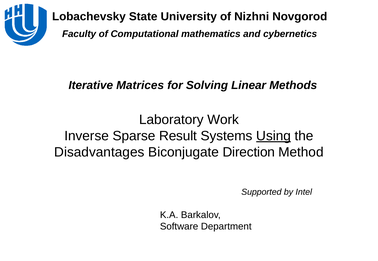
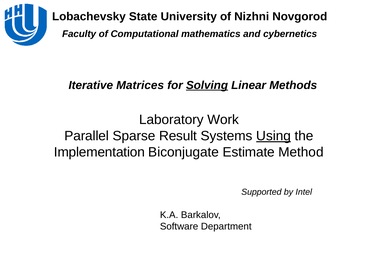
Solving underline: none -> present (207, 85)
Inverse: Inverse -> Parallel (87, 136)
Disadvantages: Disadvantages -> Implementation (99, 153)
Direction: Direction -> Estimate (249, 153)
